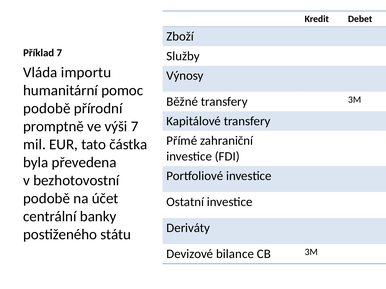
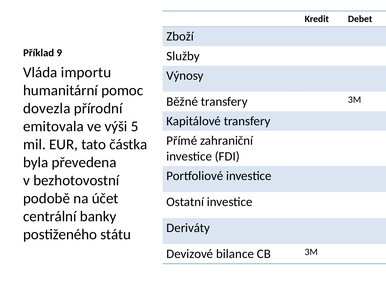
Příklad 7: 7 -> 9 (59, 53)
podobě: podobě -> dovezla (47, 109)
promptně: promptně -> emitovala (53, 127)
výši 7: 7 -> 5 (135, 127)
